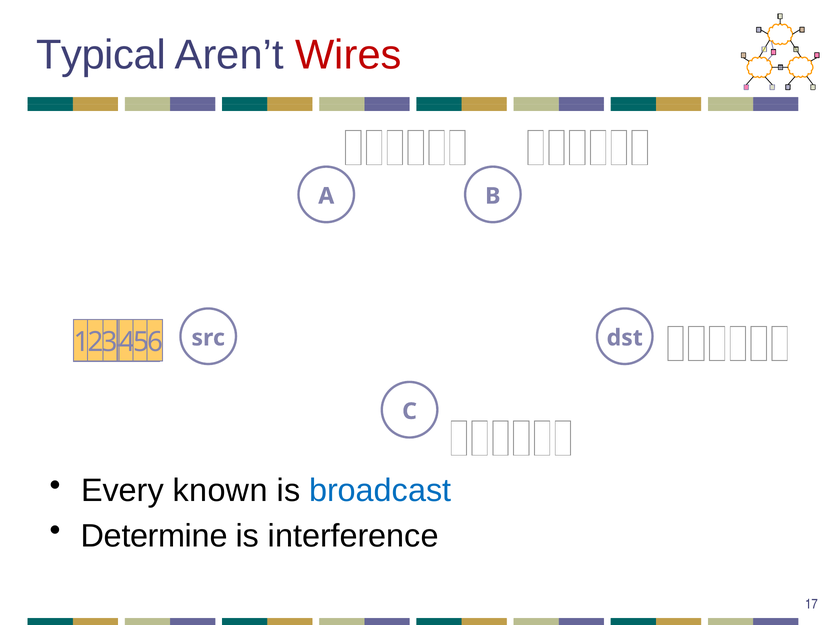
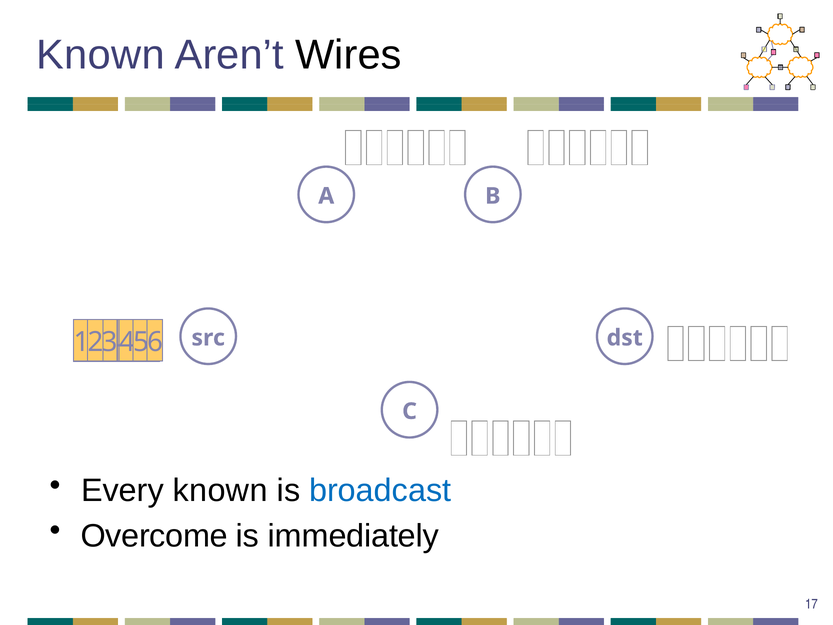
Typical: Typical -> Known (101, 55)
Wires colour: red -> black (348, 55)
Determine: Determine -> Overcome (154, 536)
interference: interference -> immediately (353, 536)
